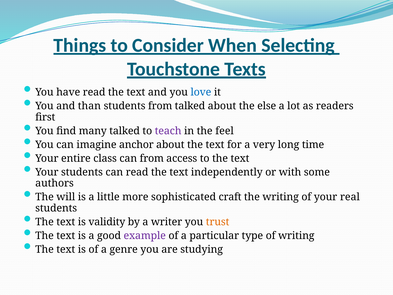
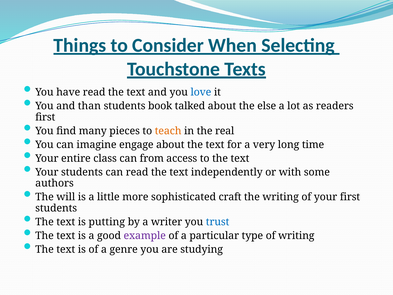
students from: from -> book (160, 106)
many talked: talked -> pieces (125, 131)
teach colour: purple -> orange (168, 131)
feel: feel -> real (225, 131)
anchor: anchor -> engage (136, 144)
your real: real -> first (350, 197)
validity: validity -> putting (107, 222)
trust colour: orange -> blue (218, 222)
